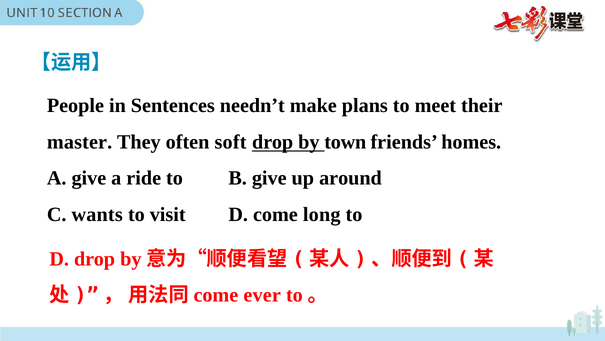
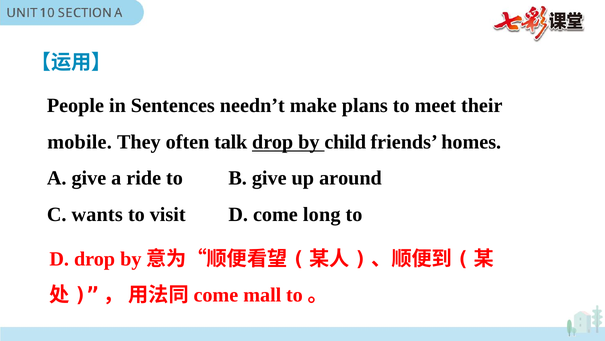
master: master -> mobile (80, 142)
soft: soft -> talk (231, 142)
town: town -> child (345, 142)
ever: ever -> mall (262, 295)
